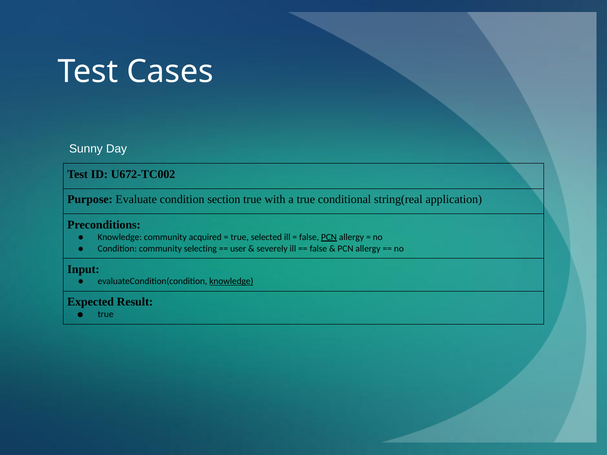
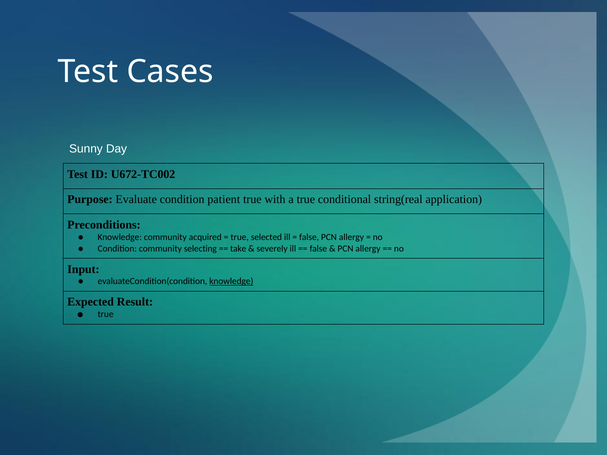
section: section -> patient (224, 200)
PCN underline: present -> none (329, 237)
user: user -> take (238, 249)
